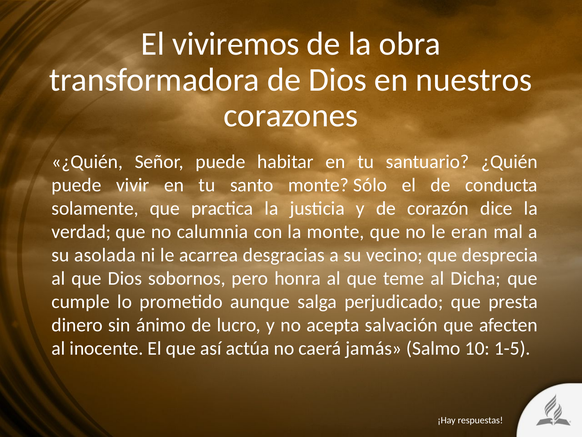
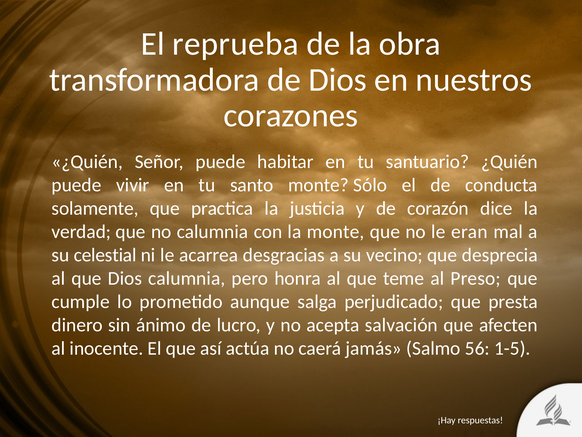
viviremos: viviremos -> reprueba (235, 44)
asolada: asolada -> celestial (105, 255)
Dios sobornos: sobornos -> calumnia (187, 278)
Dicha: Dicha -> Preso (476, 278)
10: 10 -> 56 (477, 348)
